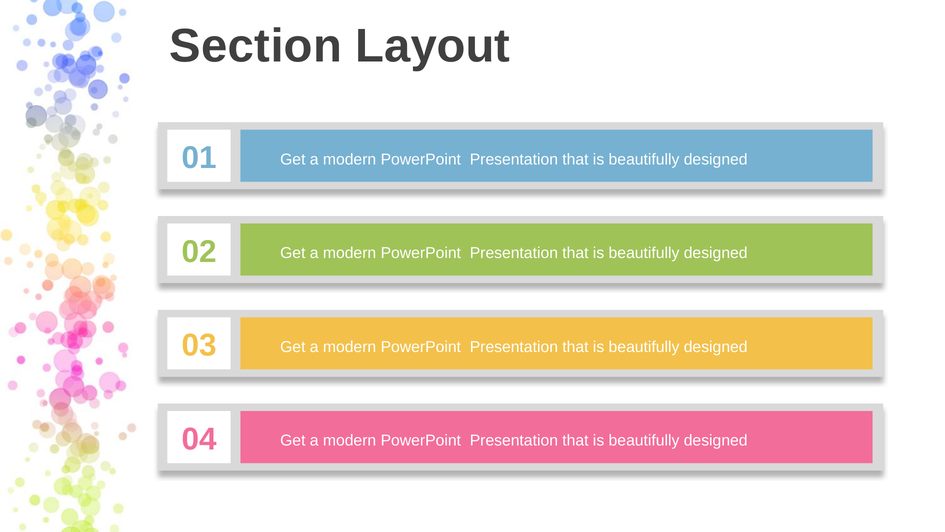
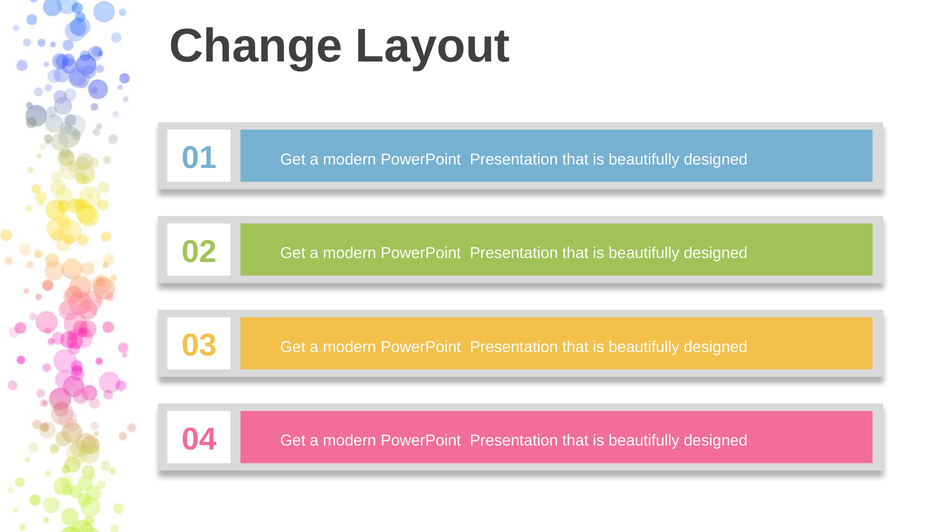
Section: Section -> Change (256, 46)
